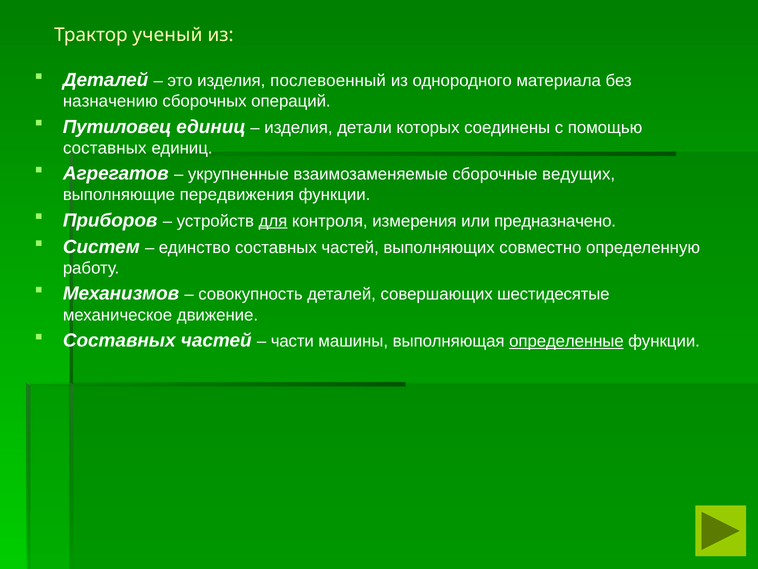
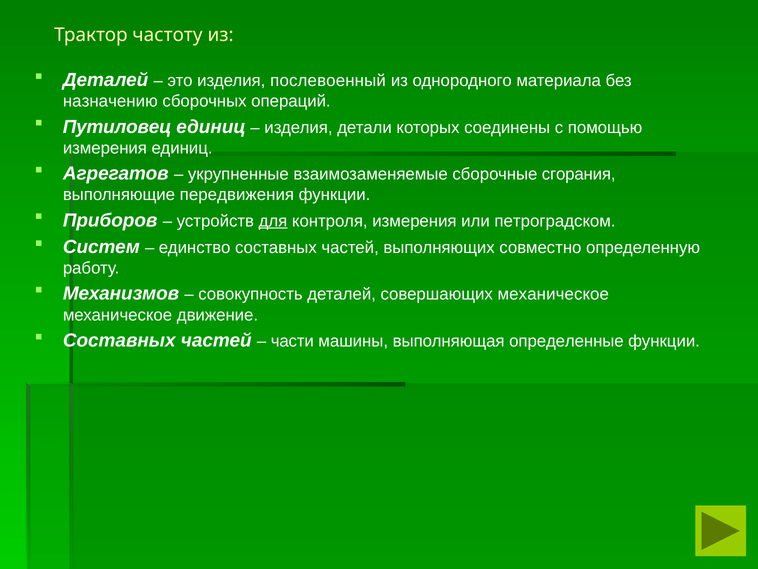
ученый: ученый -> частоту (167, 35)
составных: составных -> измерения (105, 148)
ведущих: ведущих -> сгорания (579, 174)
предназначено: предназначено -> петроградском (555, 221)
совершающих шестидесятые: шестидесятые -> механическое (553, 294)
определенные underline: present -> none (566, 341)
